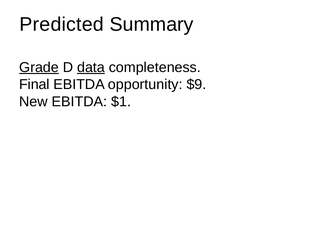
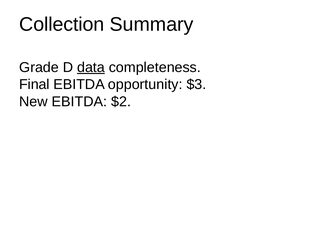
Predicted: Predicted -> Collection (62, 24)
Grade underline: present -> none (39, 67)
$9: $9 -> $3 (196, 84)
$1: $1 -> $2 (121, 102)
